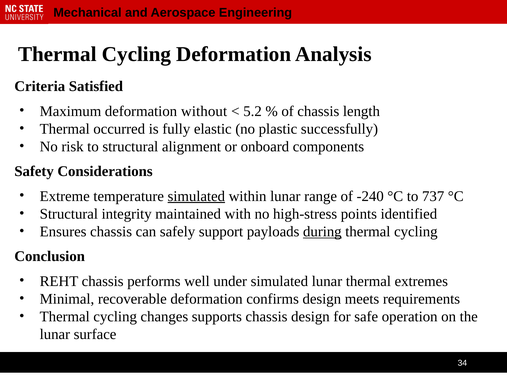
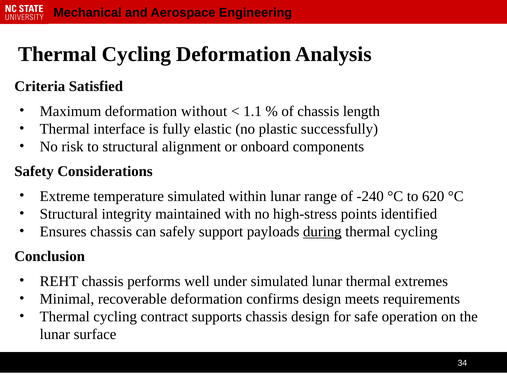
5.2: 5.2 -> 1.1 (253, 111)
occurred: occurred -> interface (119, 129)
simulated underline: present -> none (196, 196)
737: 737 -> 620 (433, 196)
changes: changes -> contract (164, 317)
